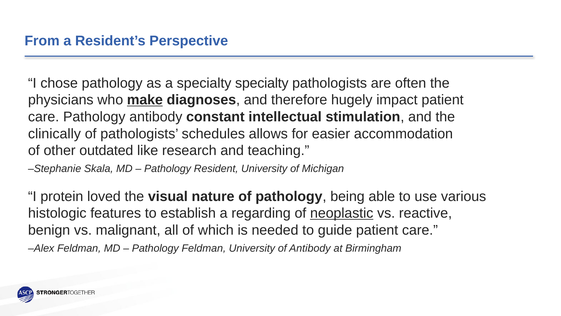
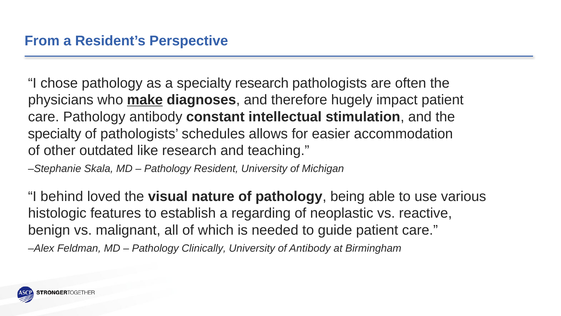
specialty specialty: specialty -> research (262, 83)
clinically: clinically -> specialty (55, 134)
protein: protein -> behind (62, 196)
neoplastic underline: present -> none (342, 213)
Pathology Feldman: Feldman -> Clinically (204, 248)
